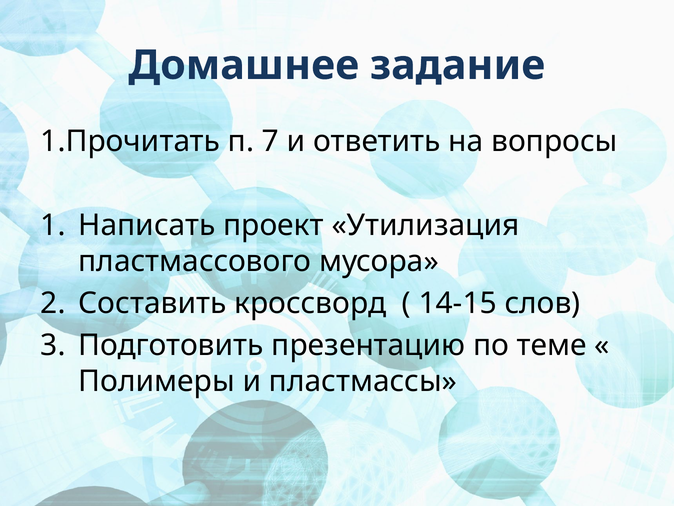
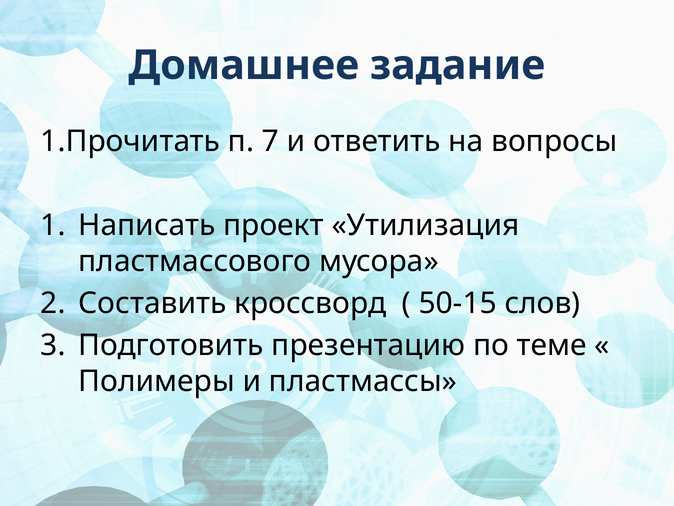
14-15: 14-15 -> 50-15 (458, 303)
